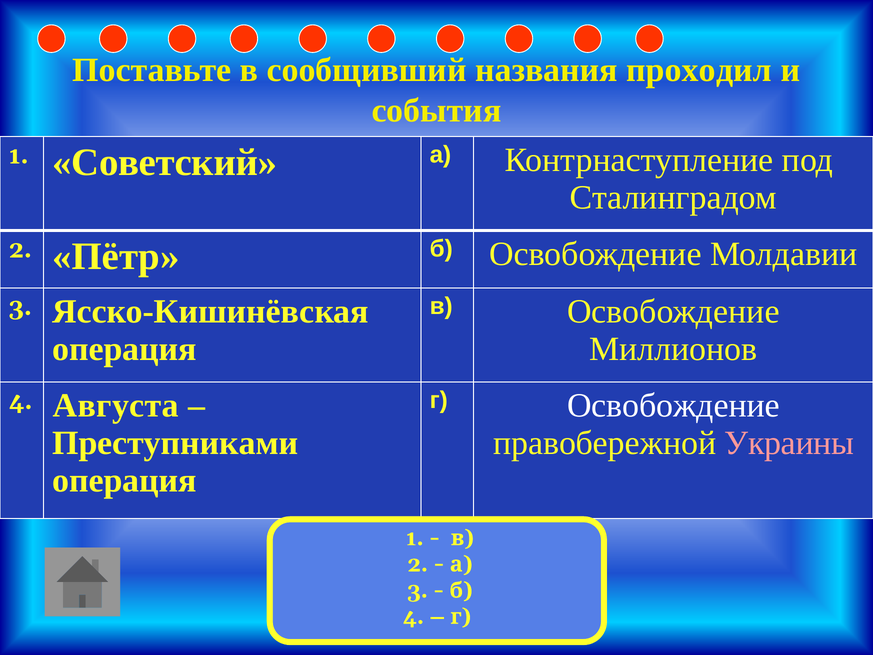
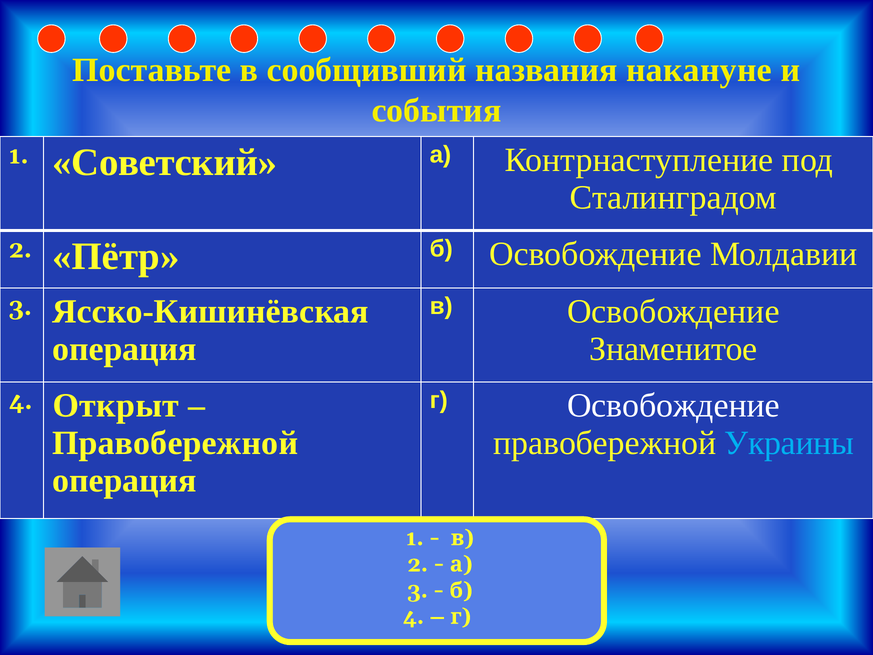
проходил: проходил -> накануне (699, 70)
Миллионов: Миллионов -> Знаменитое (673, 349)
Августа: Августа -> Открыт (116, 405)
Преступниками: Преступниками -> Правобережной (175, 443)
Украины colour: pink -> light blue (789, 443)
